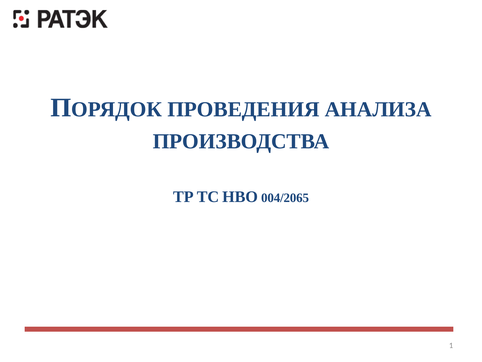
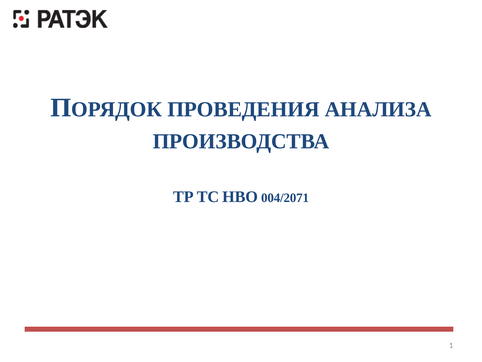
004/2065: 004/2065 -> 004/2071 (285, 198)
